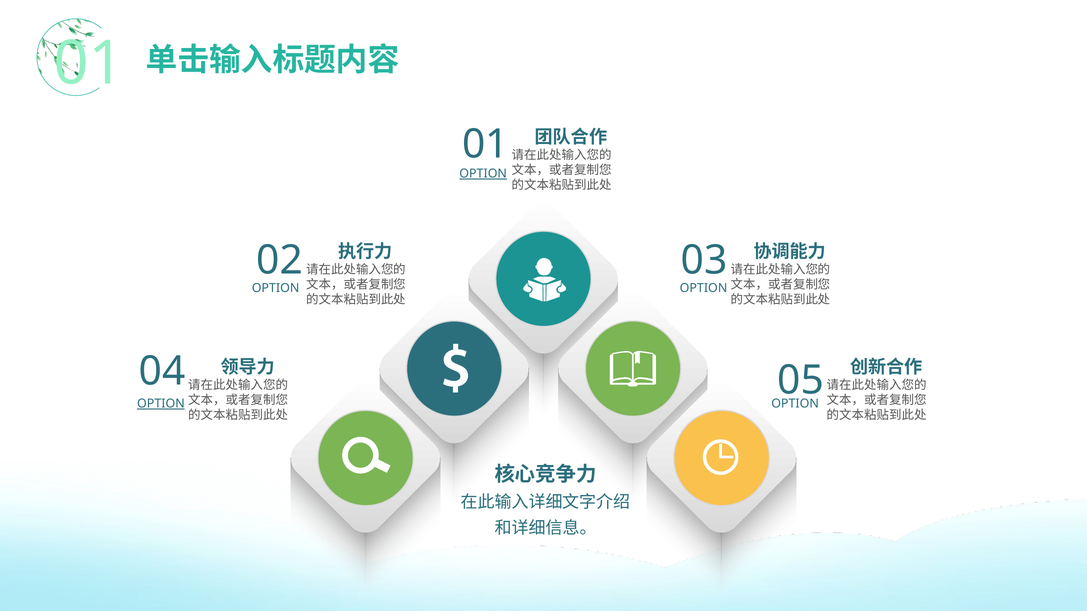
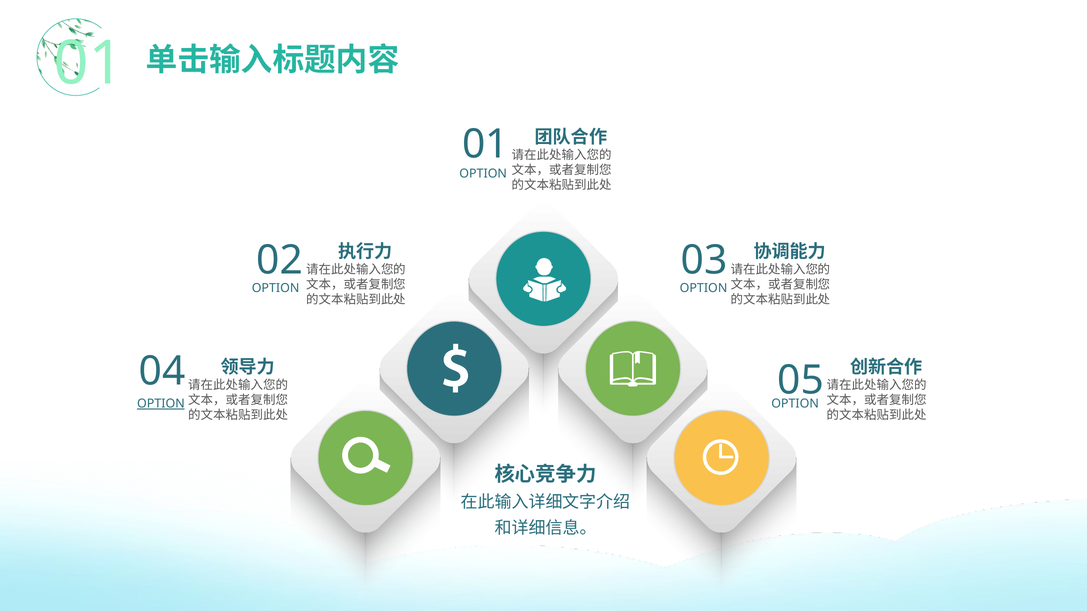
OPTION underline: present -> none (483, 174)
